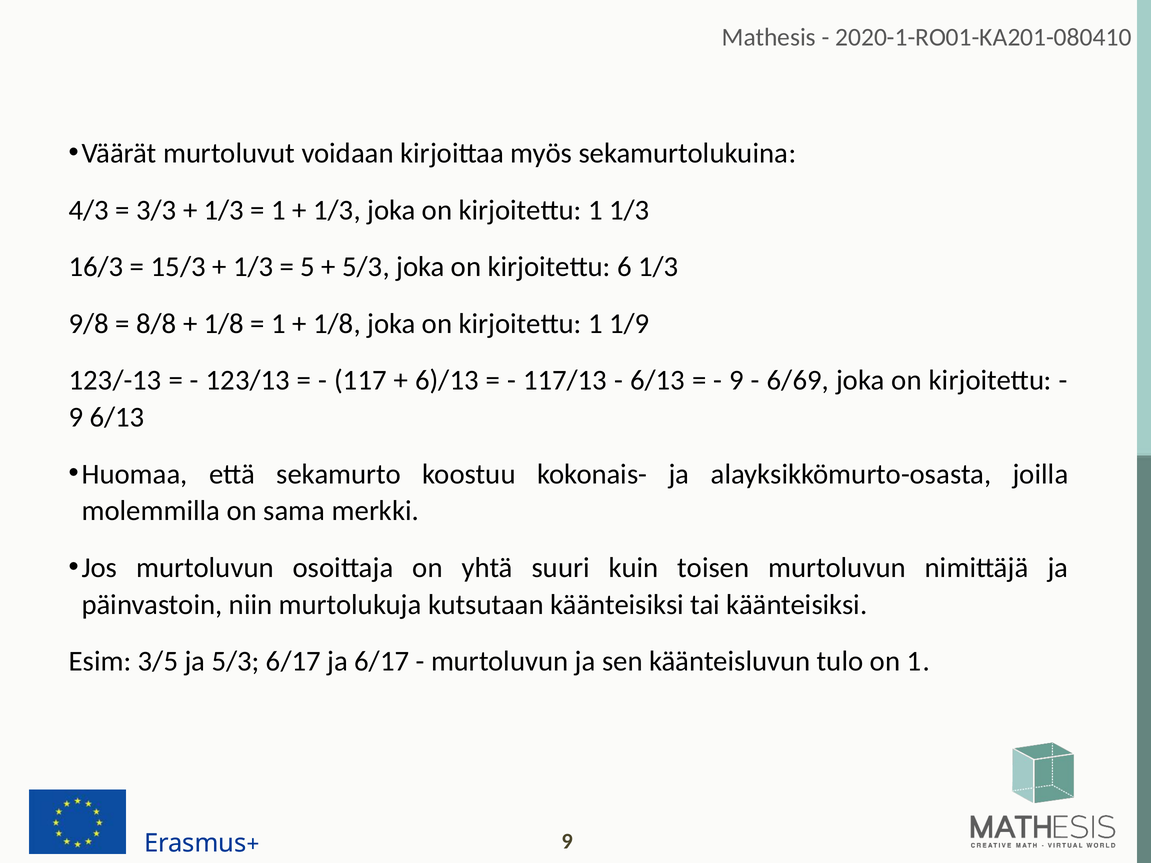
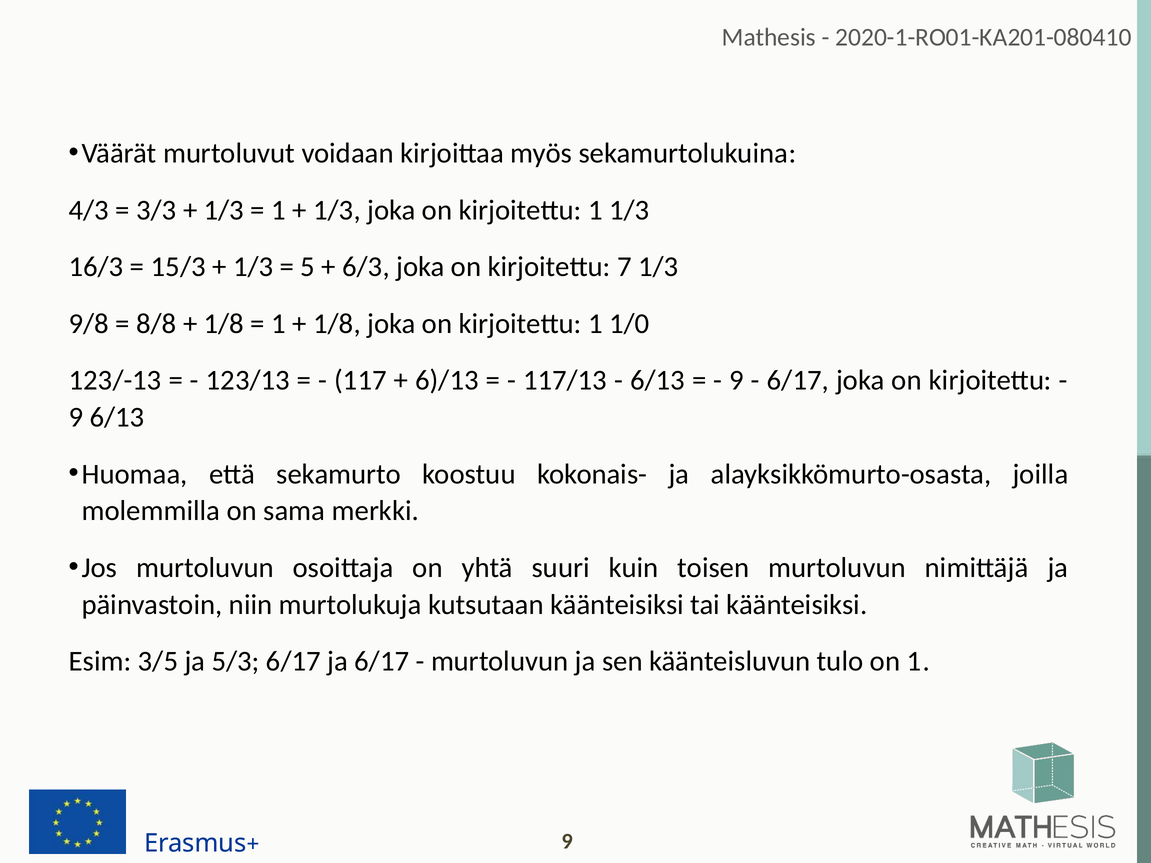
5/3: 5/3 -> 6/3 (366, 267)
6: 6 -> 7 (624, 267)
1/9: 1/9 -> 1/0 (629, 324)
6/69: 6/69 -> 6/17 (798, 380)
